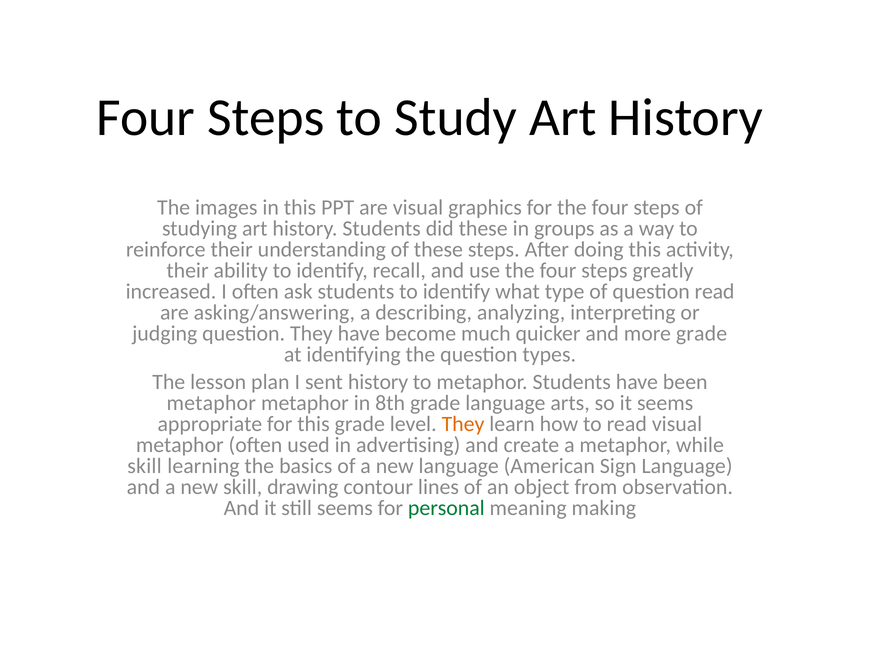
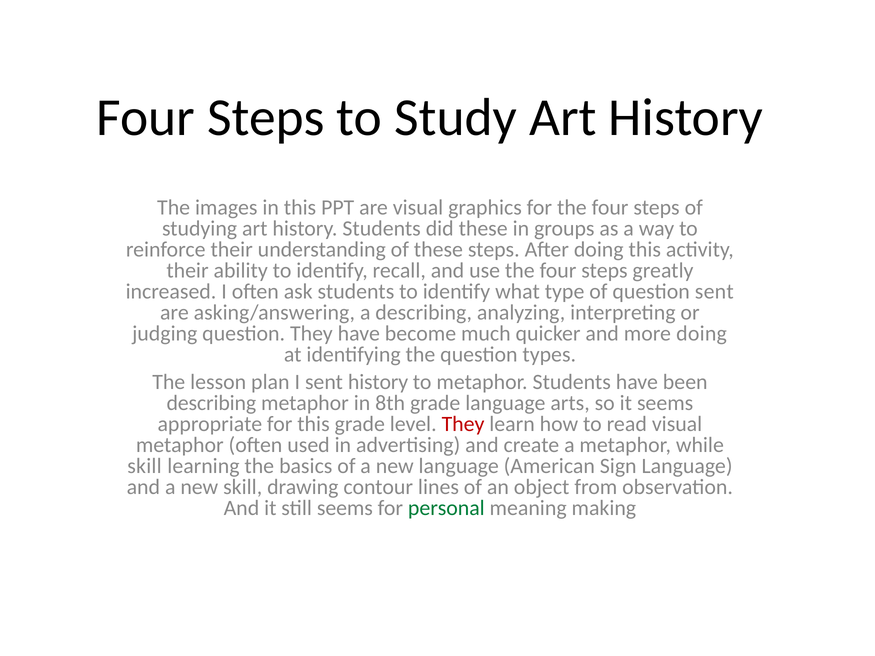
question read: read -> sent (714, 292)
more grade: grade -> doing (702, 334)
metaphor: metaphor -> describing (211, 403)
They colour: orange -> red (463, 424)
